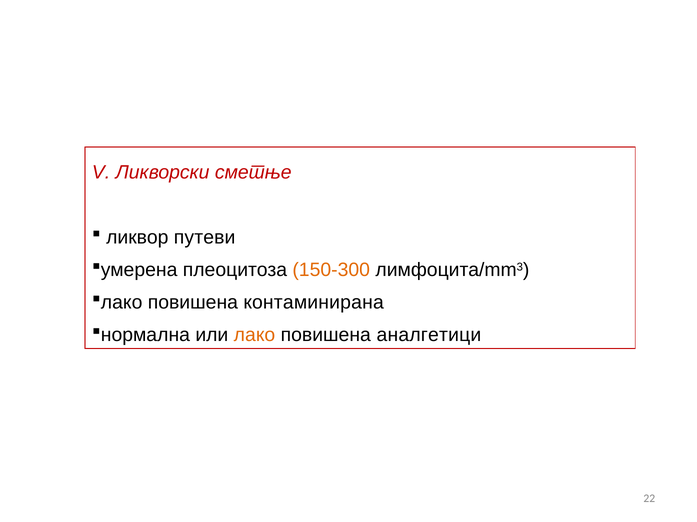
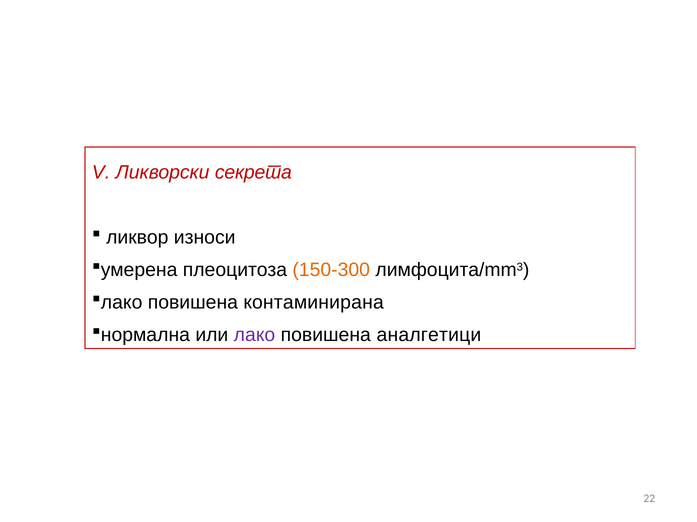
сметње: сметње -> секрета (253, 173)
путеви: путеви -> износи (205, 238)
лако colour: orange -> purple (254, 335)
